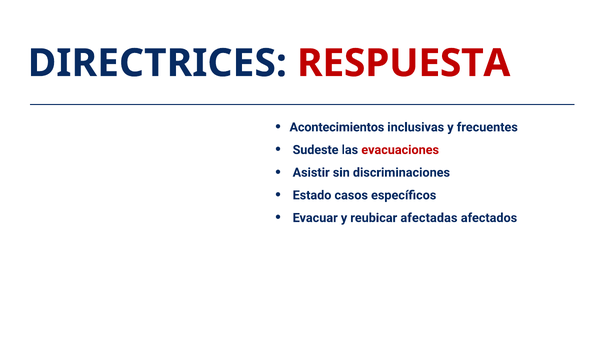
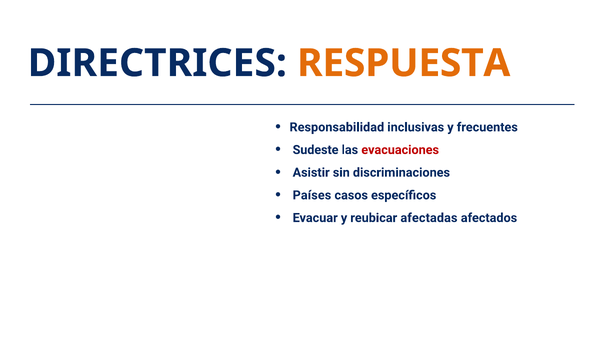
RESPUESTA colour: red -> orange (404, 63)
Acontecimientos: Acontecimientos -> Responsabilidad (337, 127)
Estado: Estado -> Países (312, 195)
